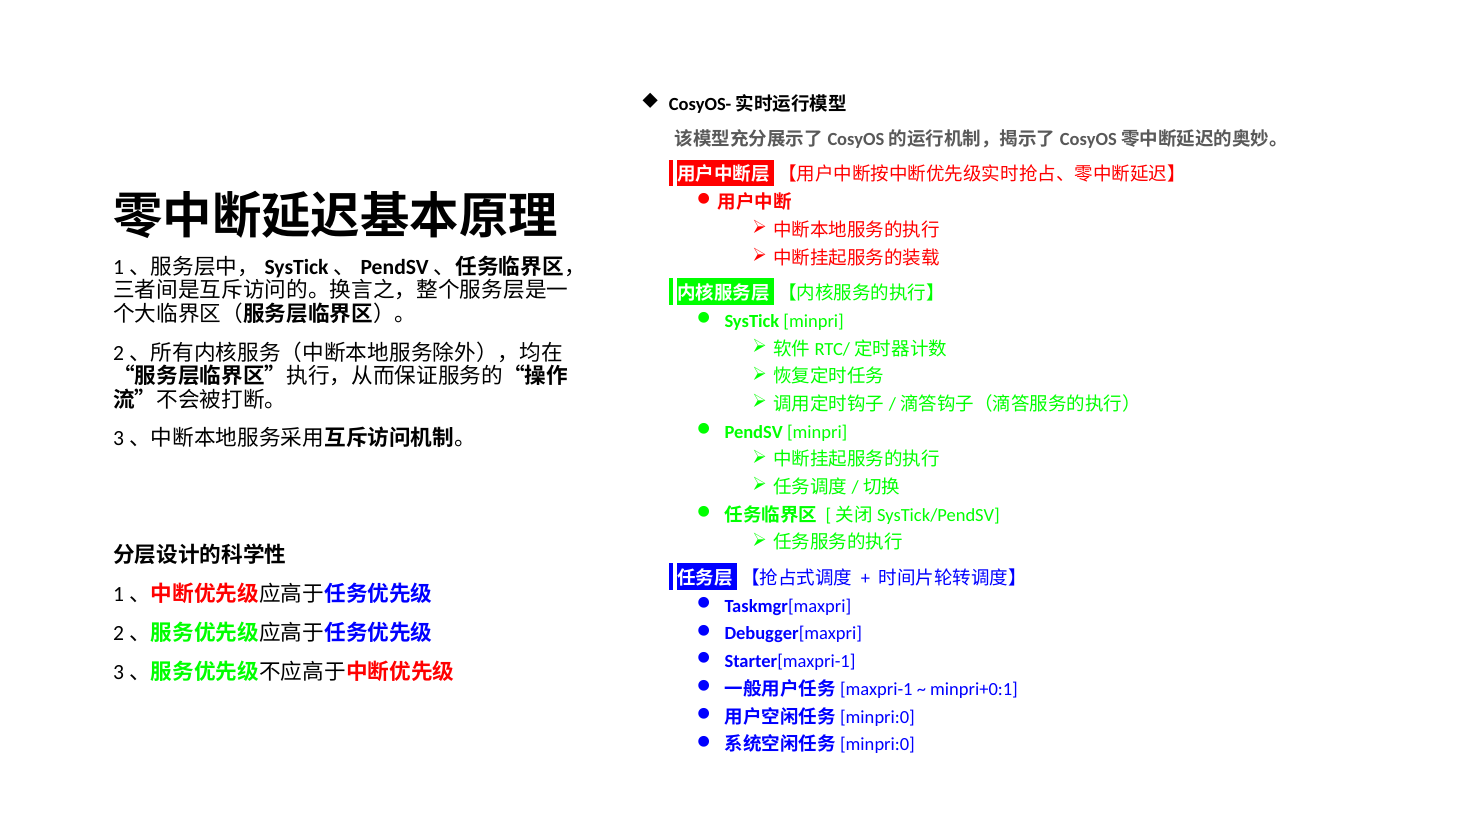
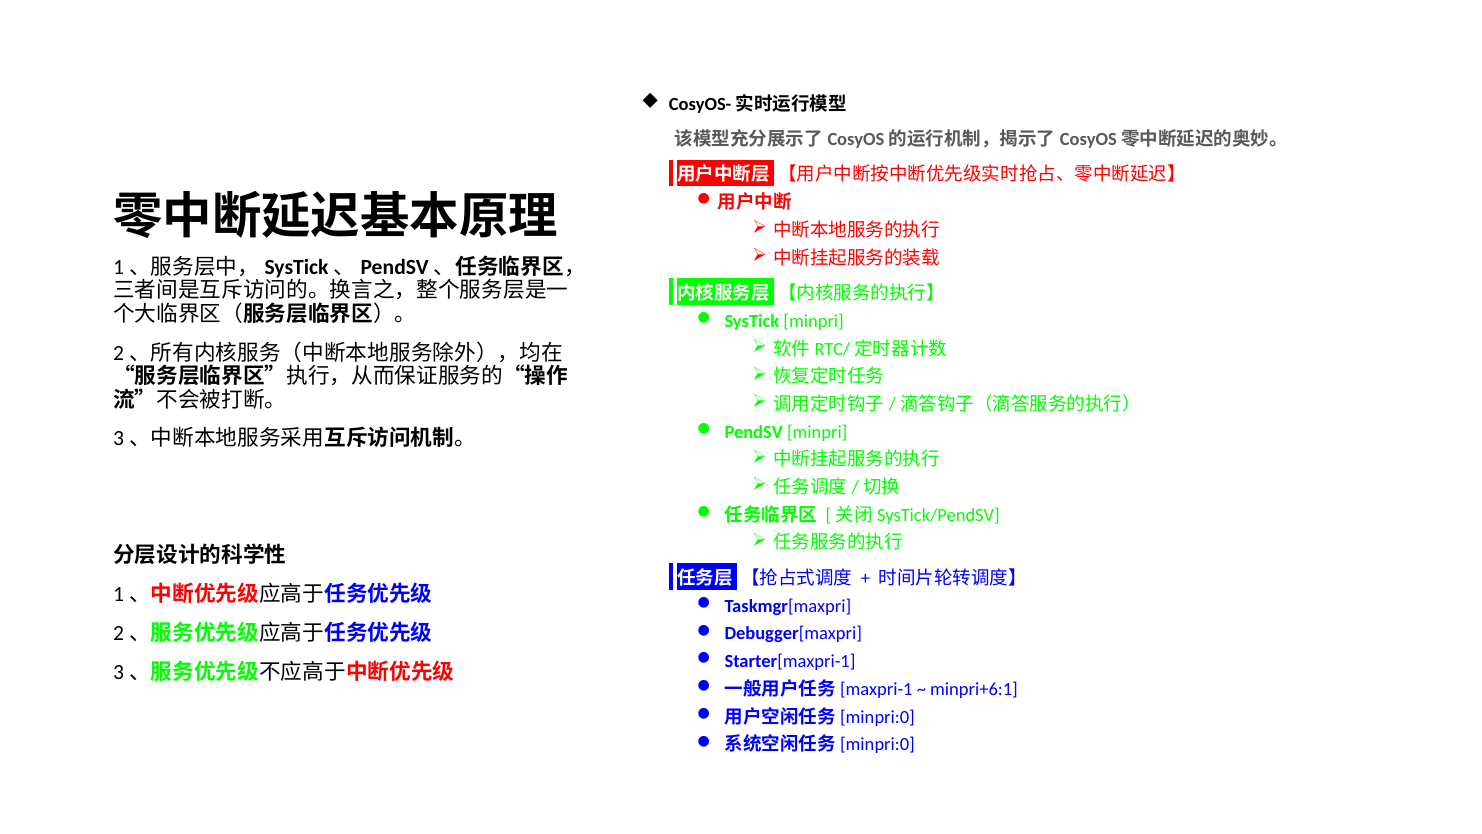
minpri+0:1: minpri+0:1 -> minpri+6:1 (974, 689)
